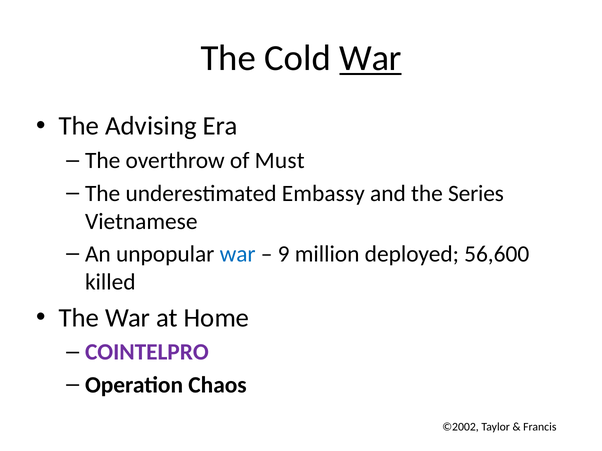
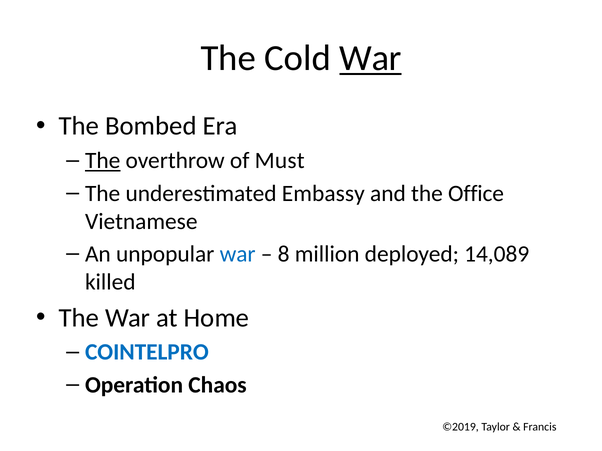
Advising: Advising -> Bombed (151, 126)
The underline: none -> present (103, 161)
Series: Series -> Office (476, 194)
9: 9 -> 8 (284, 254)
56,600: 56,600 -> 14,089 (497, 254)
COINTELPRO colour: purple -> blue (147, 353)
©2002: ©2002 -> ©2019 (461, 427)
